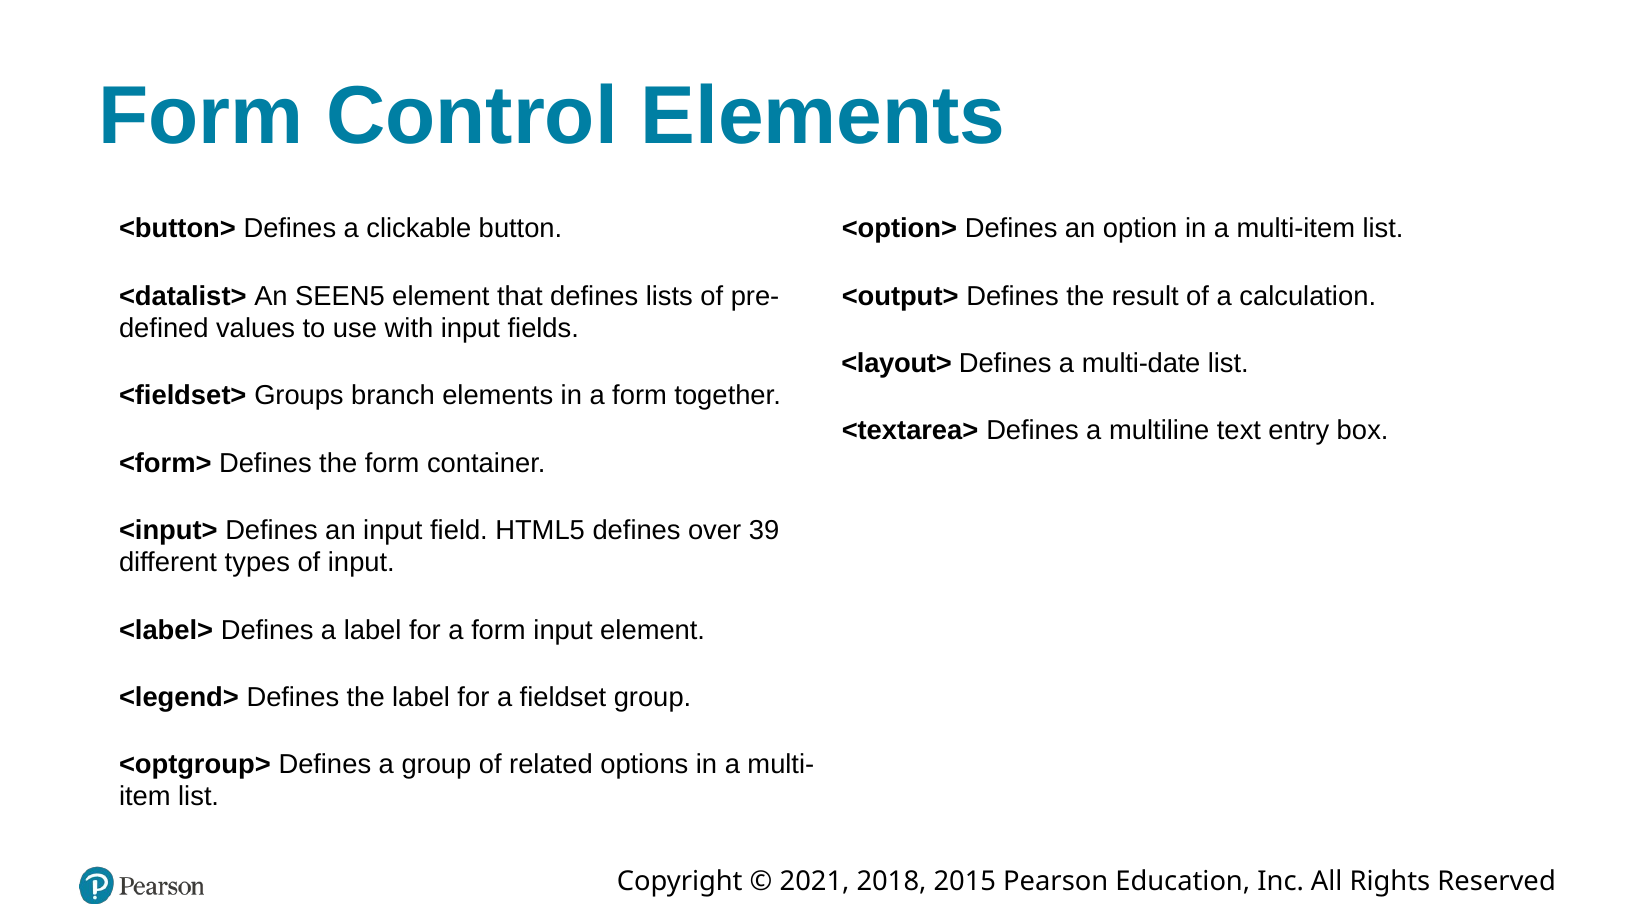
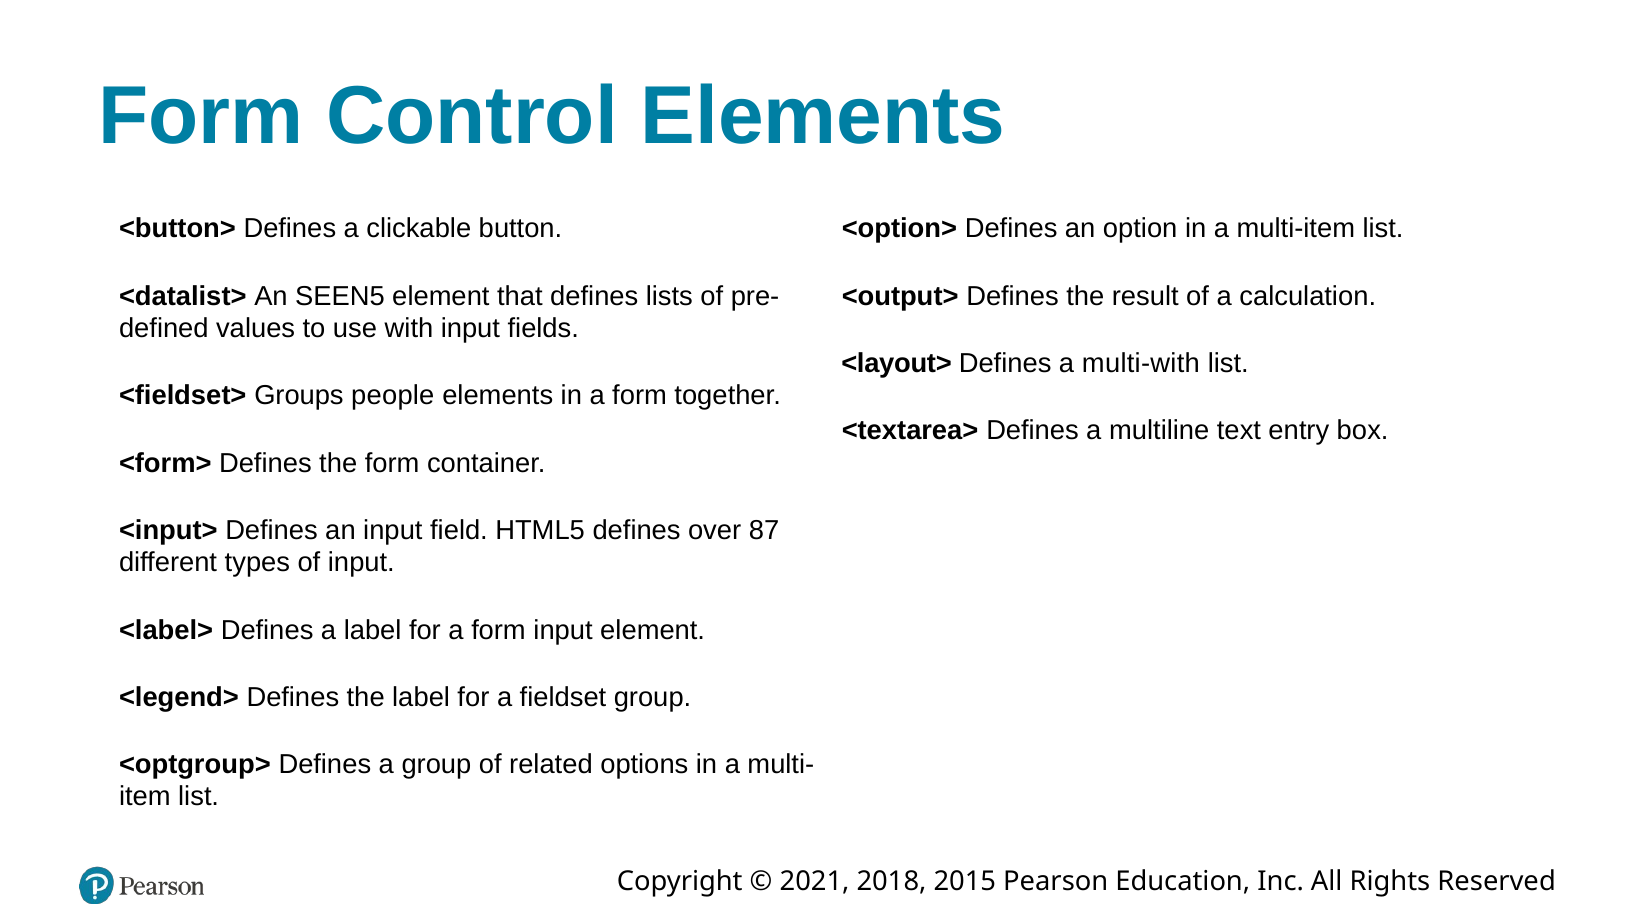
multi-date: multi-date -> multi-with (1141, 363)
branch: branch -> people (393, 396)
39: 39 -> 87 (764, 530)
